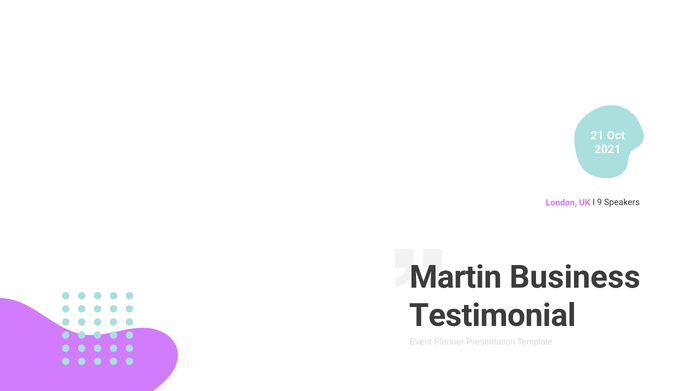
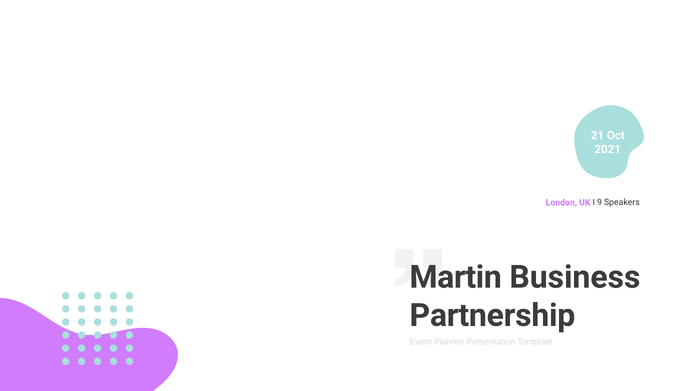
Testimonial: Testimonial -> Partnership (492, 316)
